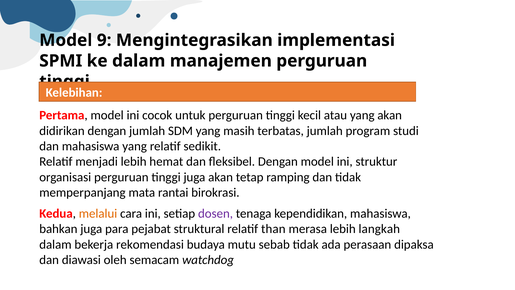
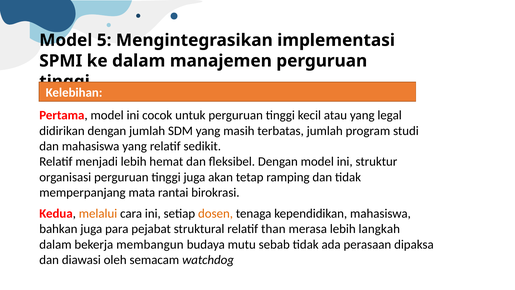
9: 9 -> 5 (104, 40)
yang akan: akan -> legal (390, 115)
dosen colour: purple -> orange (216, 213)
rekomendasi: rekomendasi -> membangun (150, 244)
